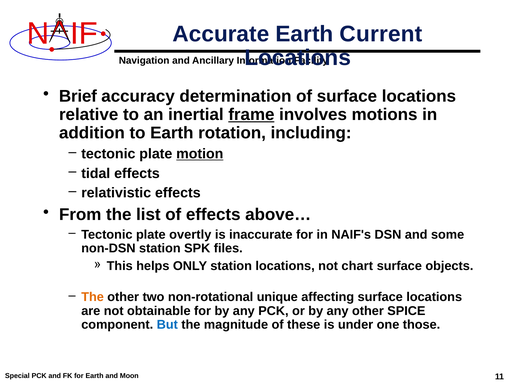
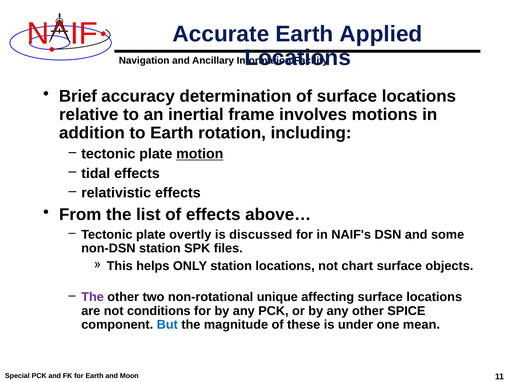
Current: Current -> Applied (381, 34)
frame underline: present -> none (251, 115)
inaccurate: inaccurate -> discussed (261, 235)
The colour: orange -> purple (93, 297)
obtainable: obtainable -> conditions (159, 311)
those: those -> mean (421, 325)
